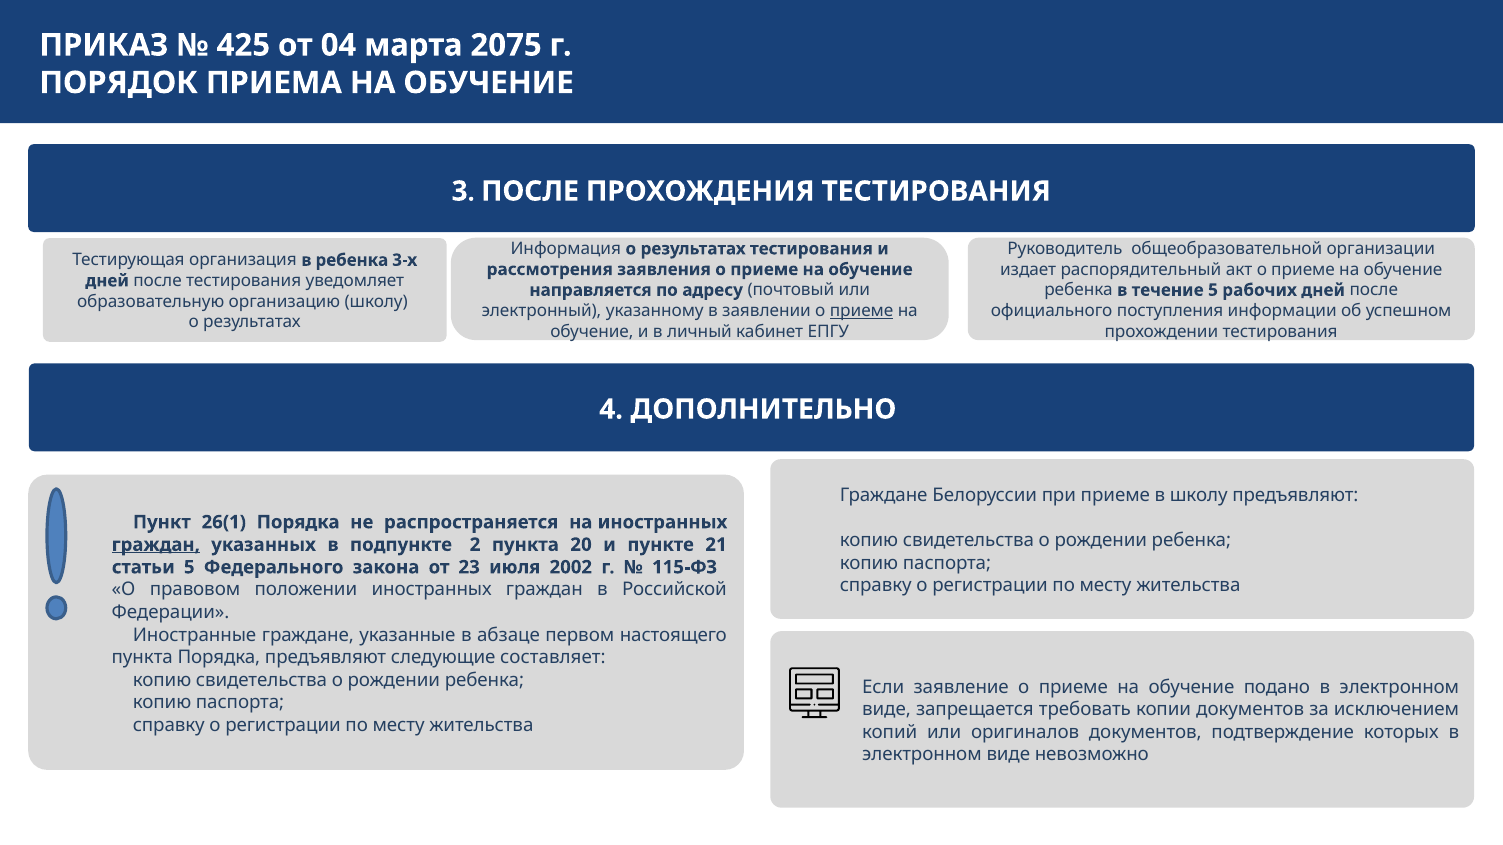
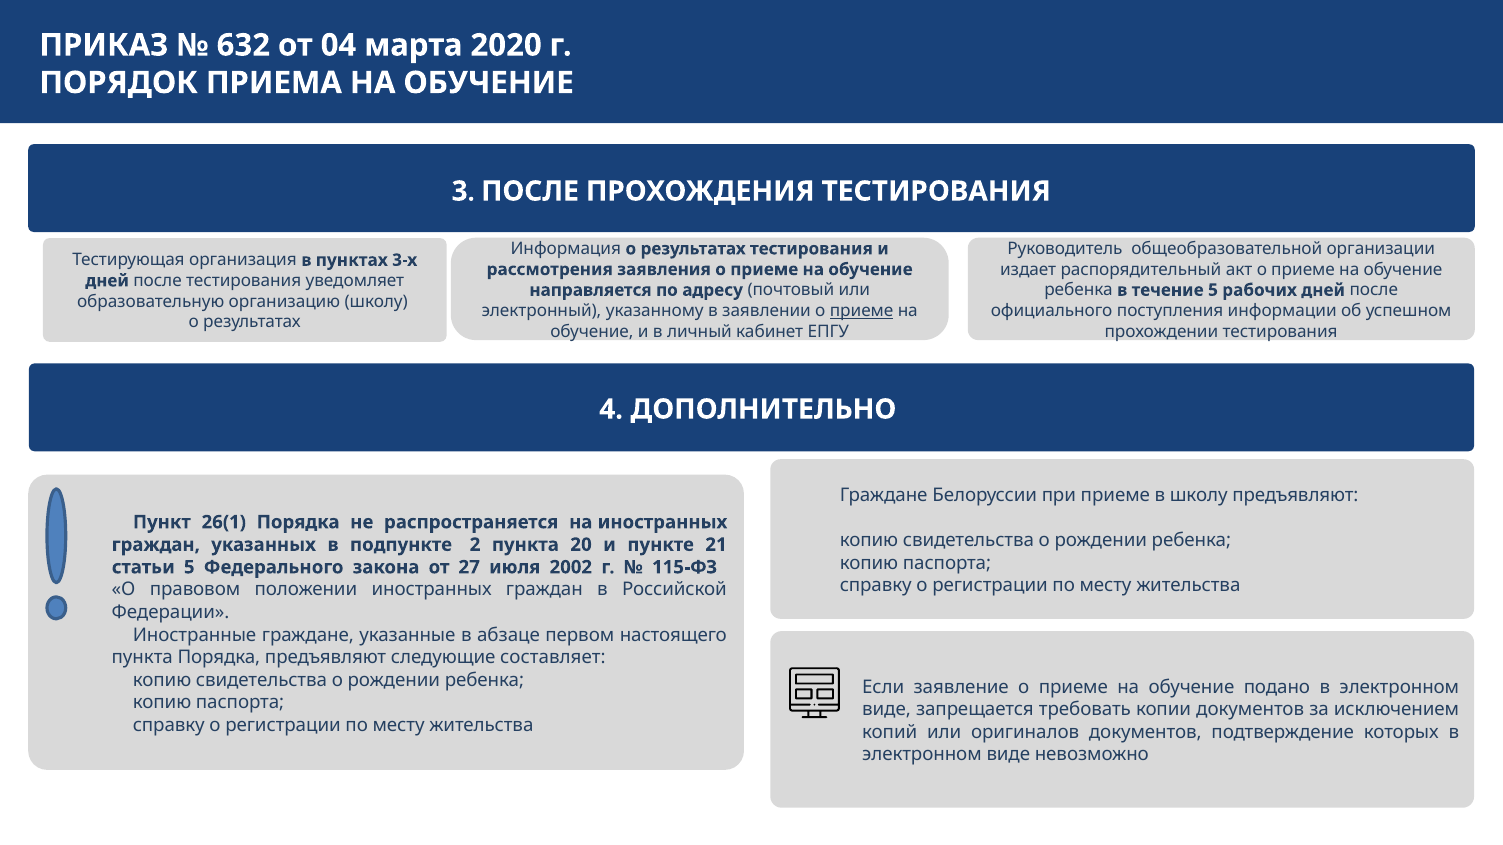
425: 425 -> 632 (243, 45)
2075: 2075 -> 2020 (506, 45)
в ребенка: ребенка -> пунктах (352, 260)
граждан underline: present -> none (156, 545)
23: 23 -> 27 (469, 567)
